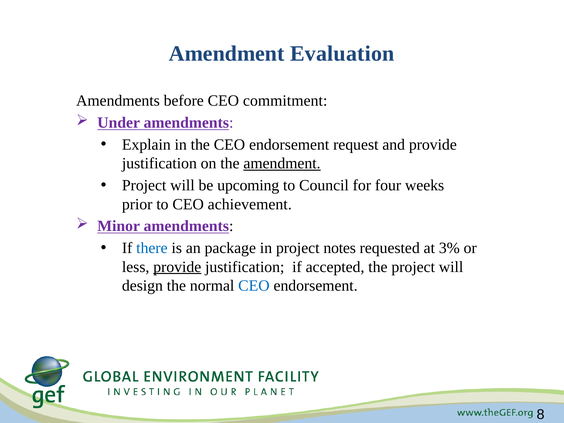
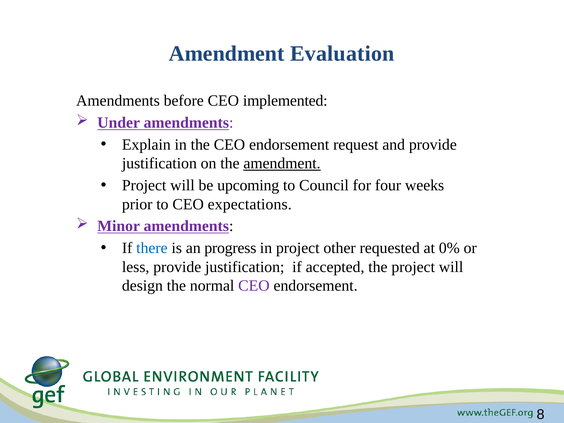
commitment: commitment -> implemented (285, 101)
achievement: achievement -> expectations (250, 204)
package: package -> progress (230, 248)
notes: notes -> other (340, 248)
3%: 3% -> 0% (449, 248)
provide underline: present -> none (177, 267)
CEO colour: blue -> purple (254, 286)
